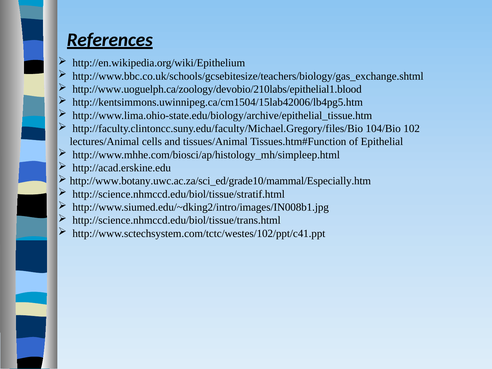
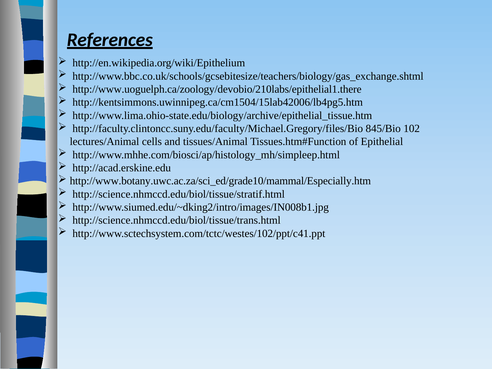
http://www.uoguelph.ca/zoology/devobio/210labs/epithelial1.blood: http://www.uoguelph.ca/zoology/devobio/210labs/epithelial1.blood -> http://www.uoguelph.ca/zoology/devobio/210labs/epithelial1.there (217, 89)
104/Bio: 104/Bio -> 845/Bio (383, 129)
